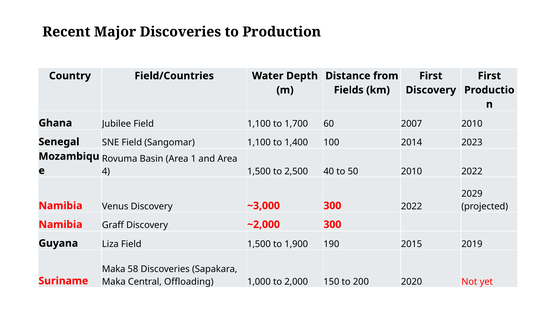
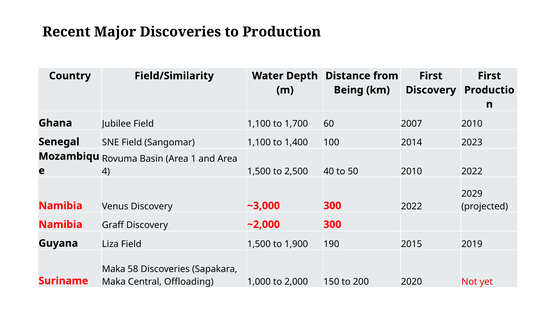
Field/Countries: Field/Countries -> Field/Similarity (174, 76)
Fields: Fields -> Being (349, 90)
